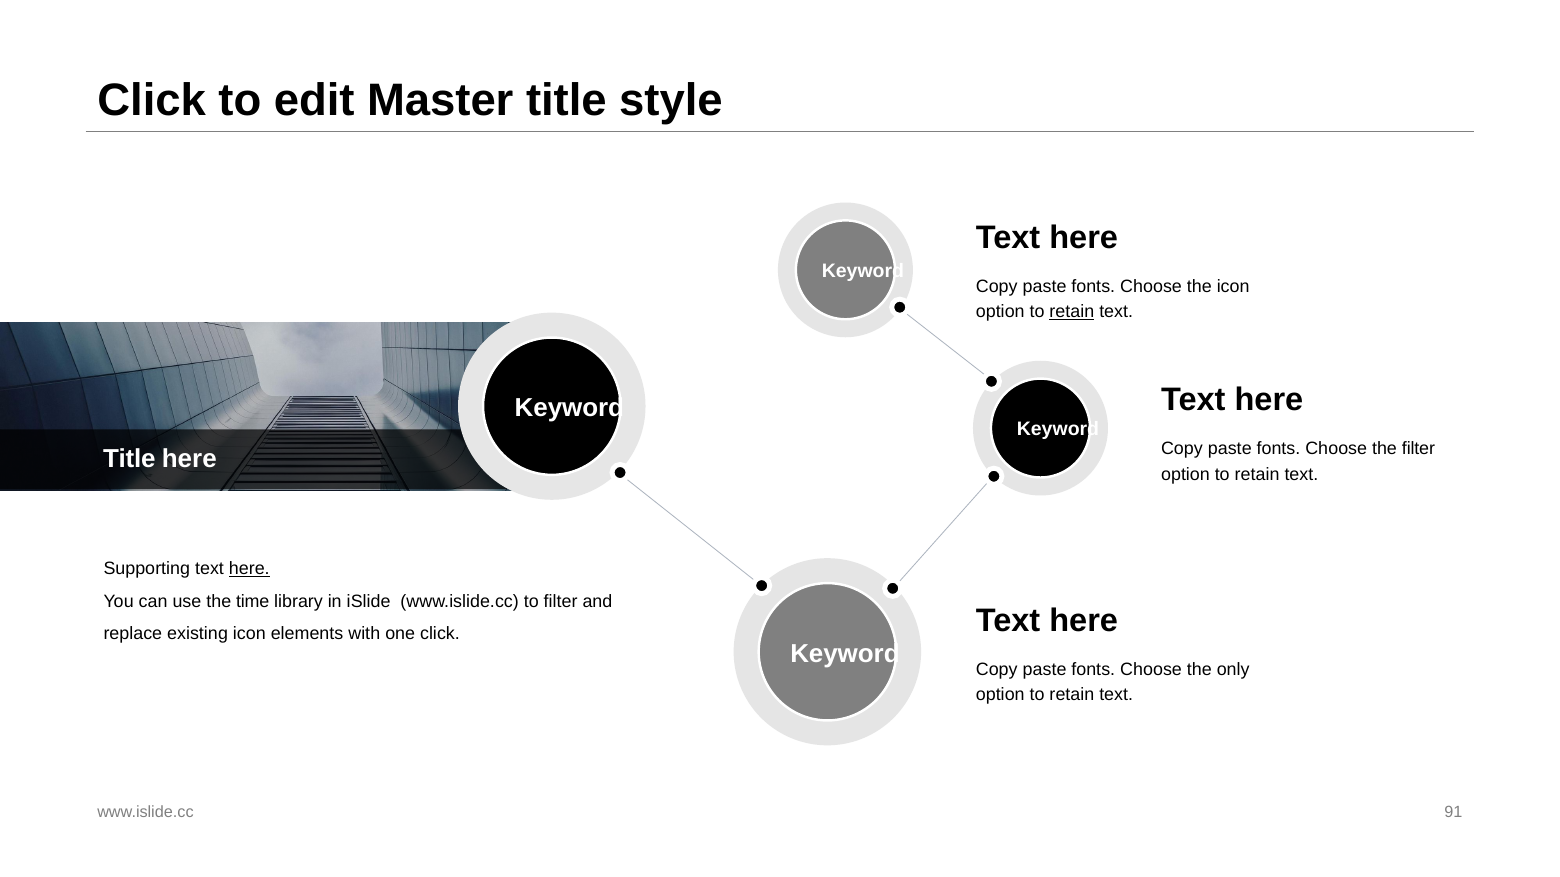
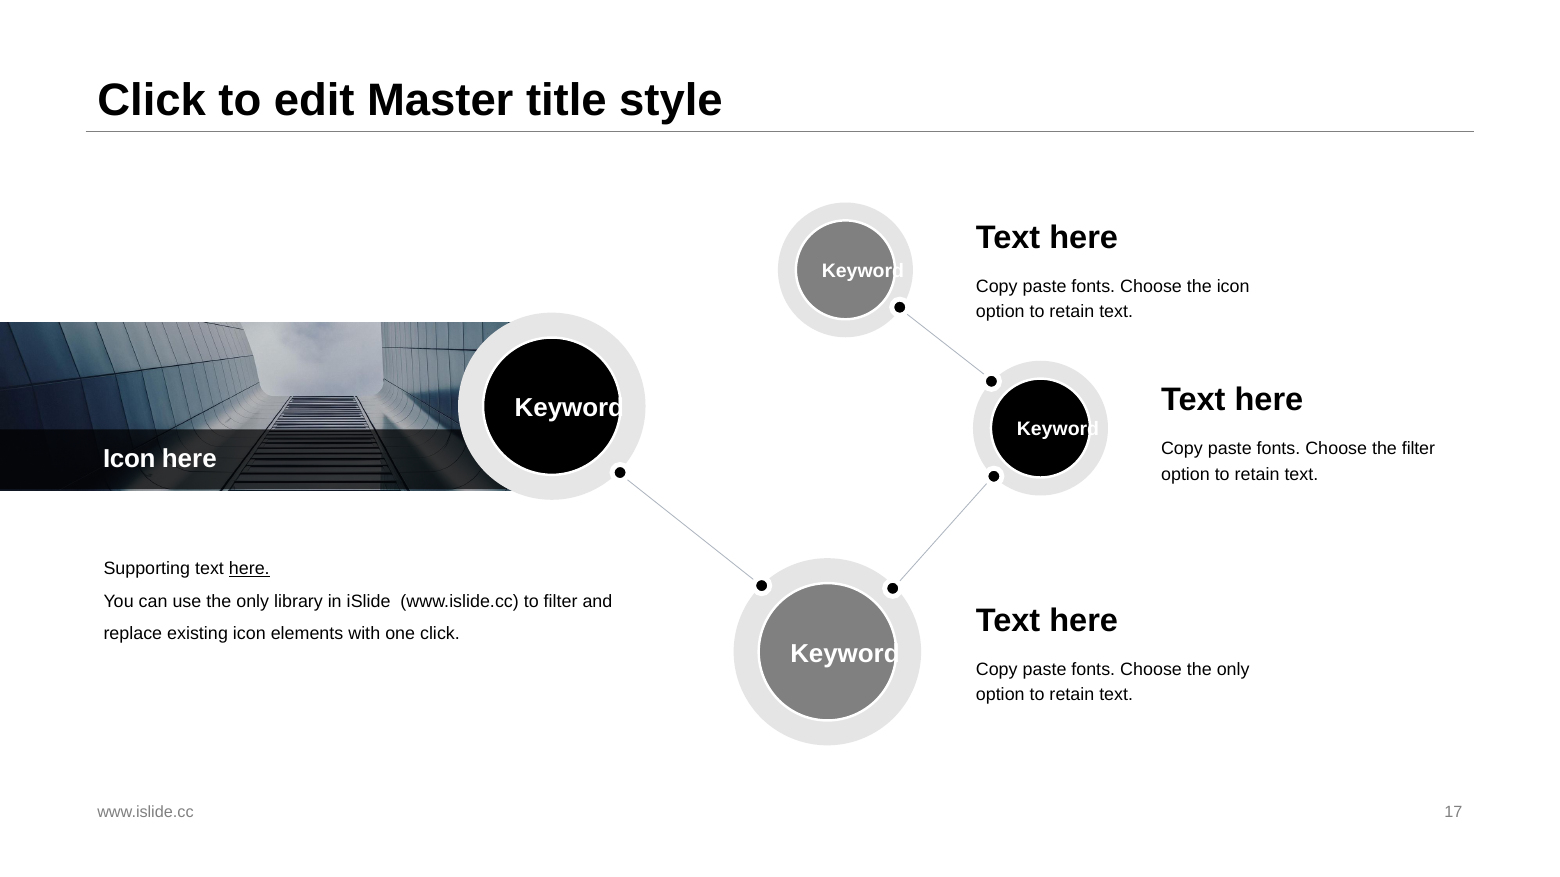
retain underline: present -> none (1072, 312)
Title: Title -> Icon (129, 459)
use the time: time -> only (253, 602)
91: 91 -> 17 (1453, 813)
